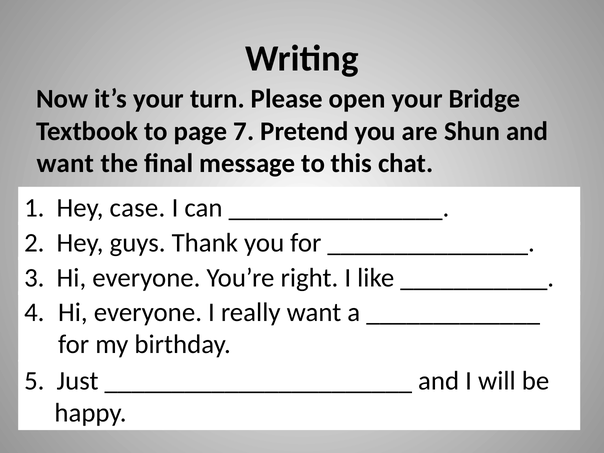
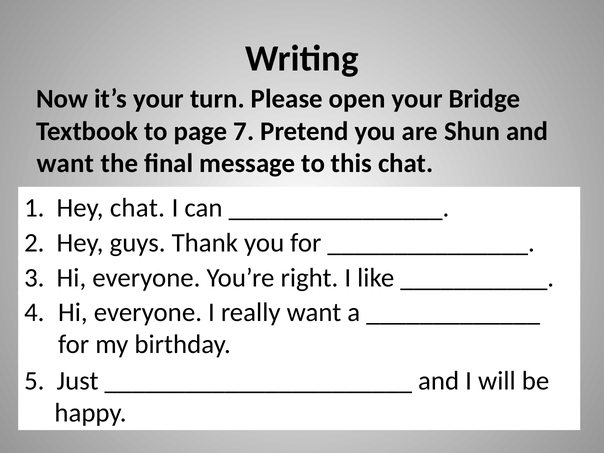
Hey case: case -> chat (137, 208)
